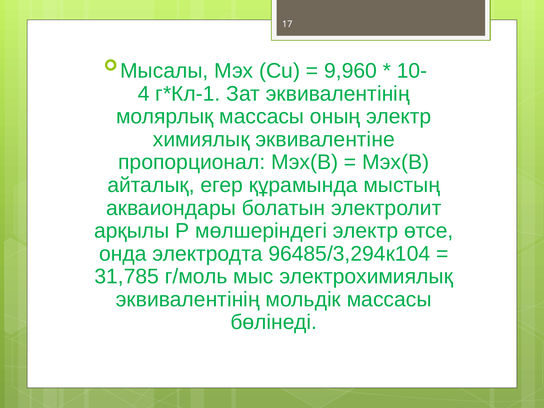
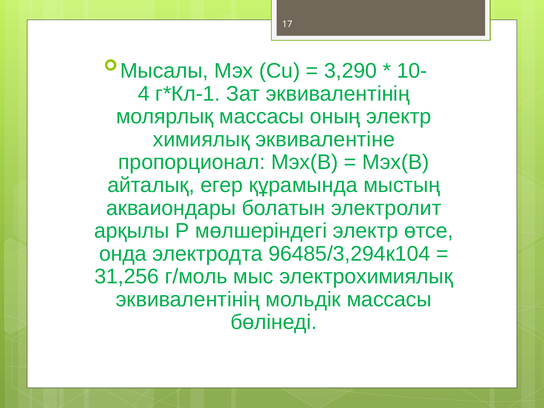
9,960: 9,960 -> 3,290 (351, 71)
31,785: 31,785 -> 31,256 (127, 277)
